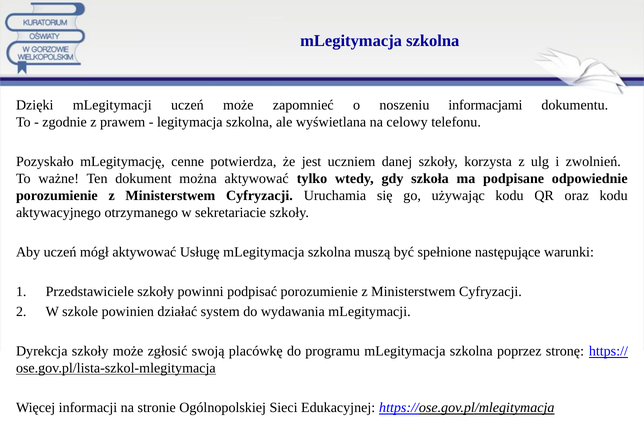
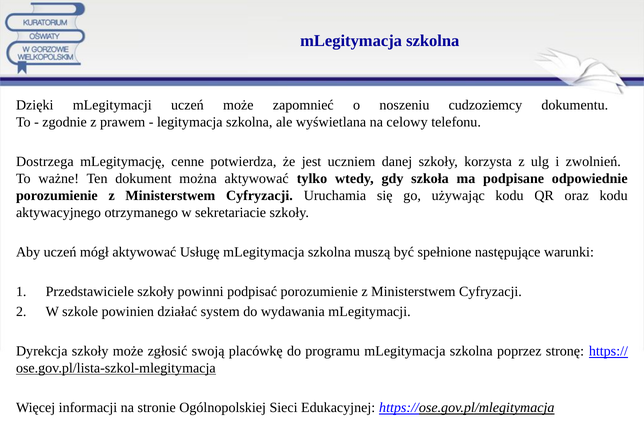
informacjami: informacjami -> cudzoziemcy (485, 105)
Pozyskało: Pozyskało -> Dostrzega (45, 162)
